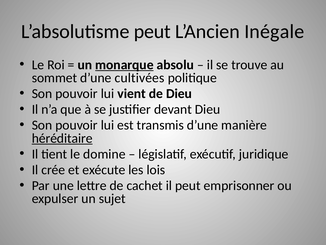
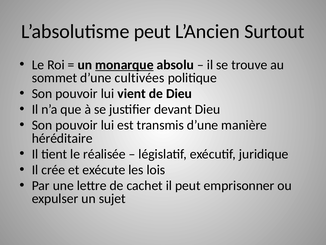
Inégale: Inégale -> Surtout (274, 32)
héréditaire underline: present -> none (62, 138)
domine: domine -> réalisée (104, 154)
